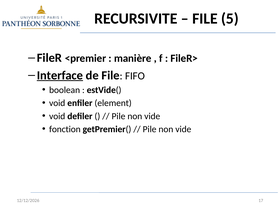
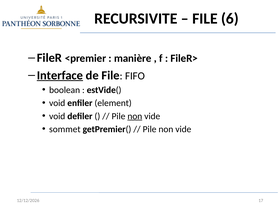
5: 5 -> 6 (230, 19)
non underline: none -> present (135, 116)
fonction: fonction -> sommet (65, 129)
